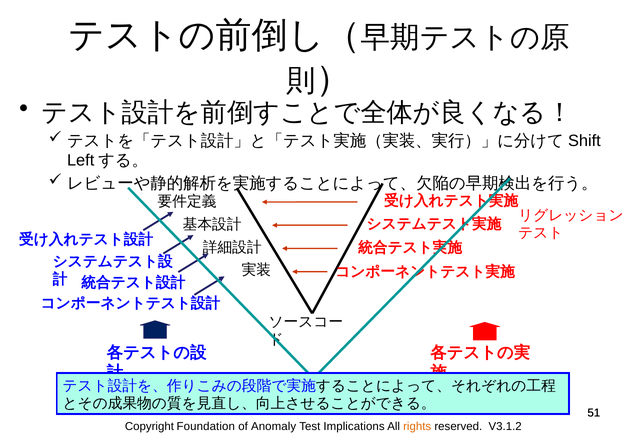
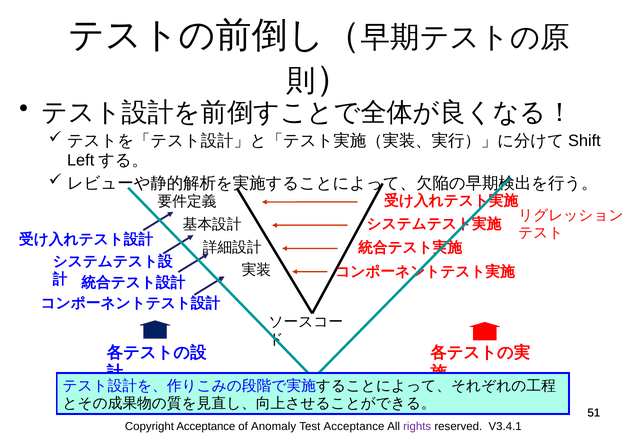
Copyright Foundation: Foundation -> Acceptance (206, 426)
Test Implications: Implications -> Acceptance (354, 426)
rights colour: orange -> purple (417, 426)
V3.1.2: V3.1.2 -> V3.4.1 (505, 426)
